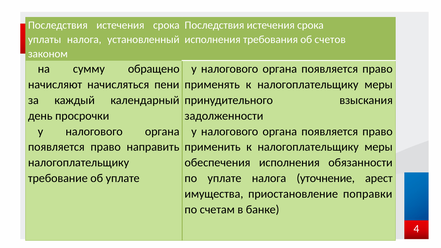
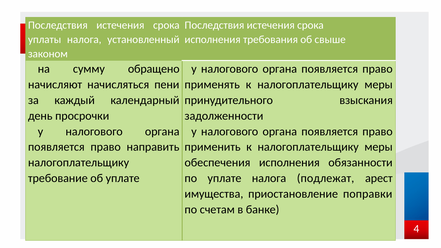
счетов: счетов -> свыше (330, 39)
уточнение: уточнение -> подлежат (326, 178)
